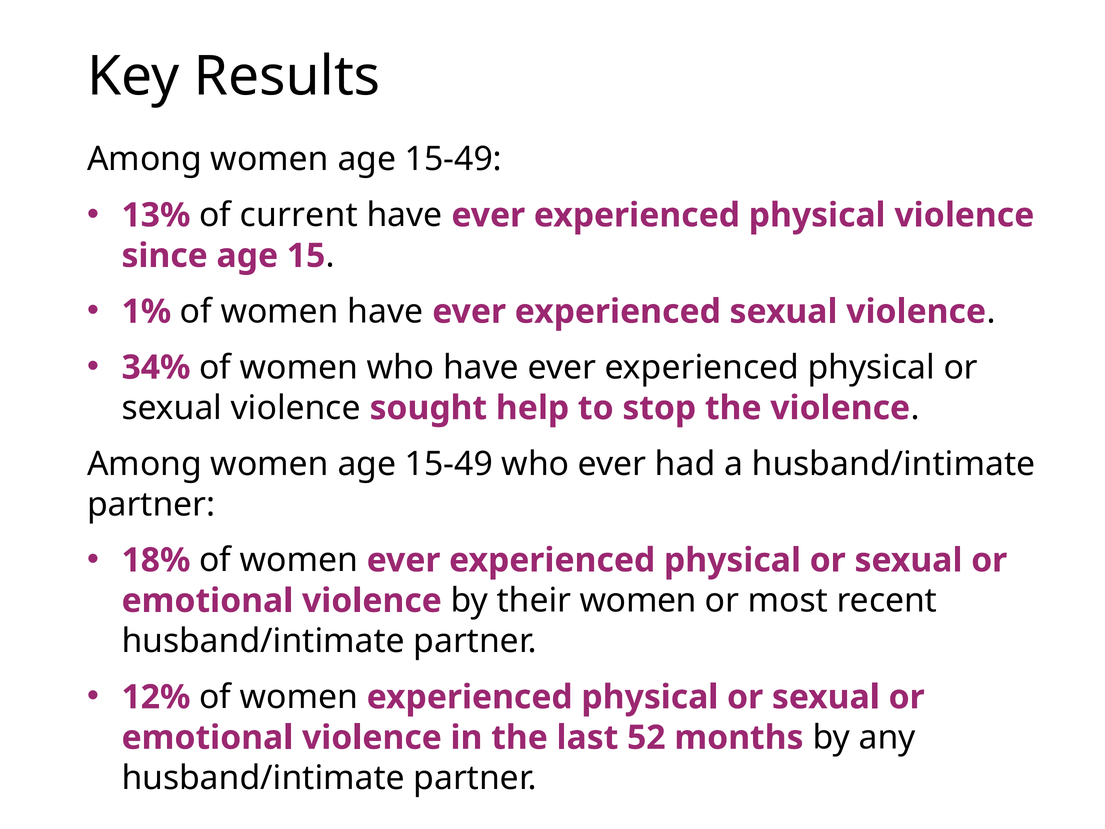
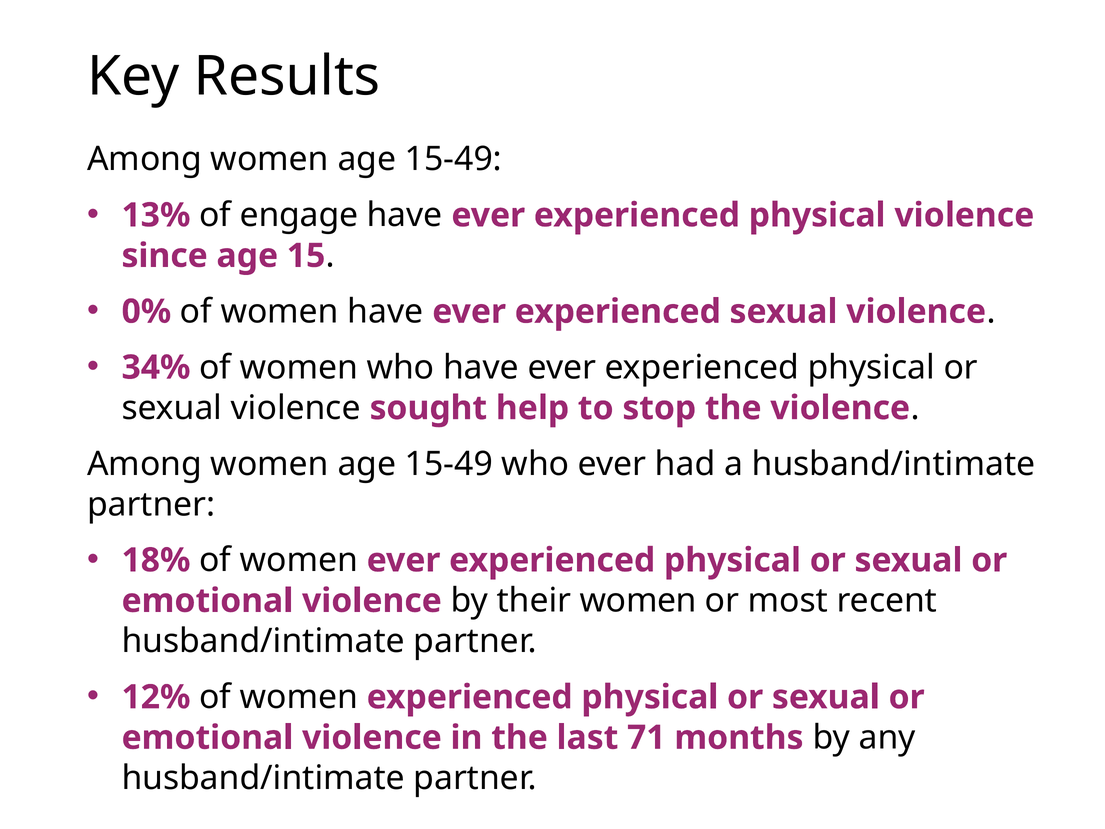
current: current -> engage (299, 215)
1%: 1% -> 0% (146, 312)
52: 52 -> 71 (646, 737)
